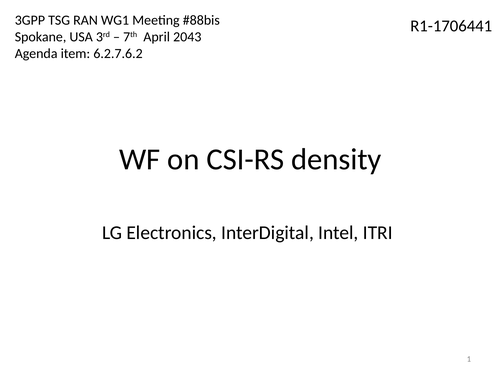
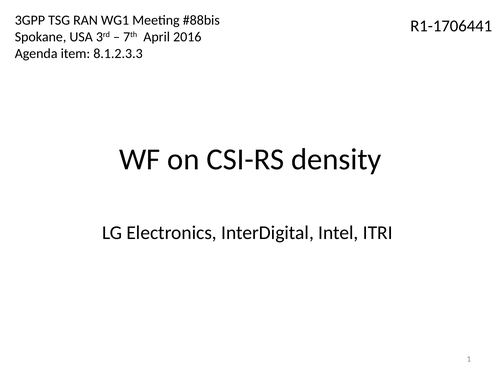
2043: 2043 -> 2016 (187, 37)
6.2.7.6.2: 6.2.7.6.2 -> 8.1.2.3.3 (118, 54)
